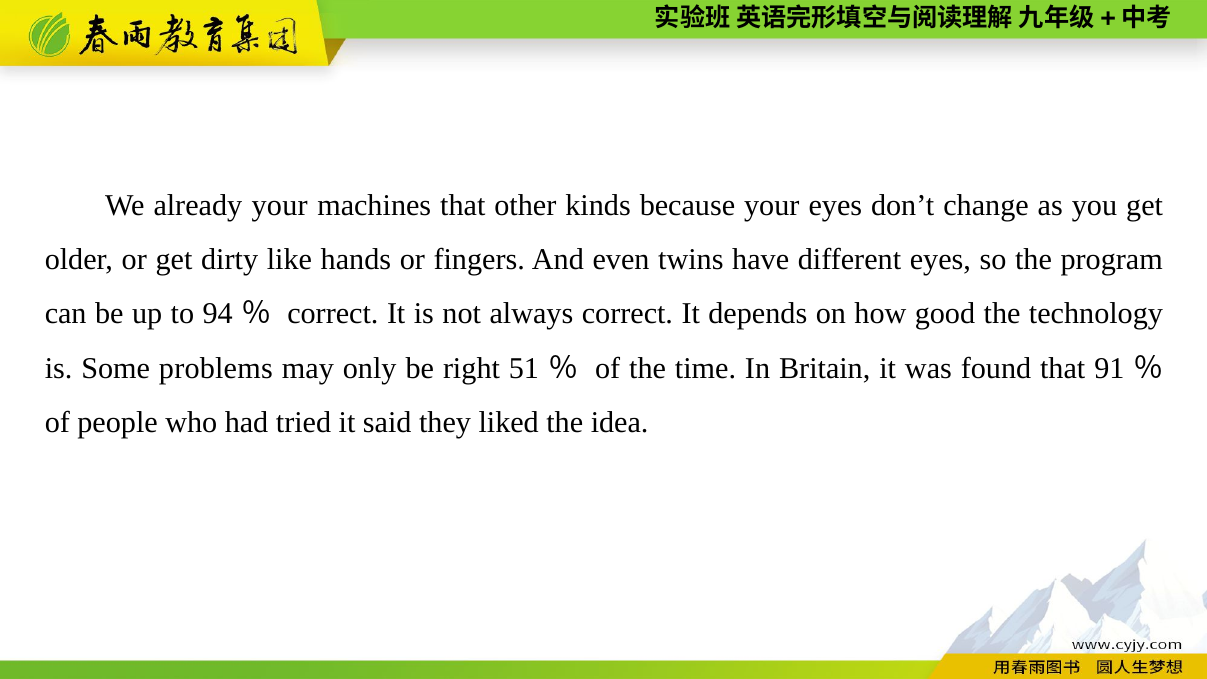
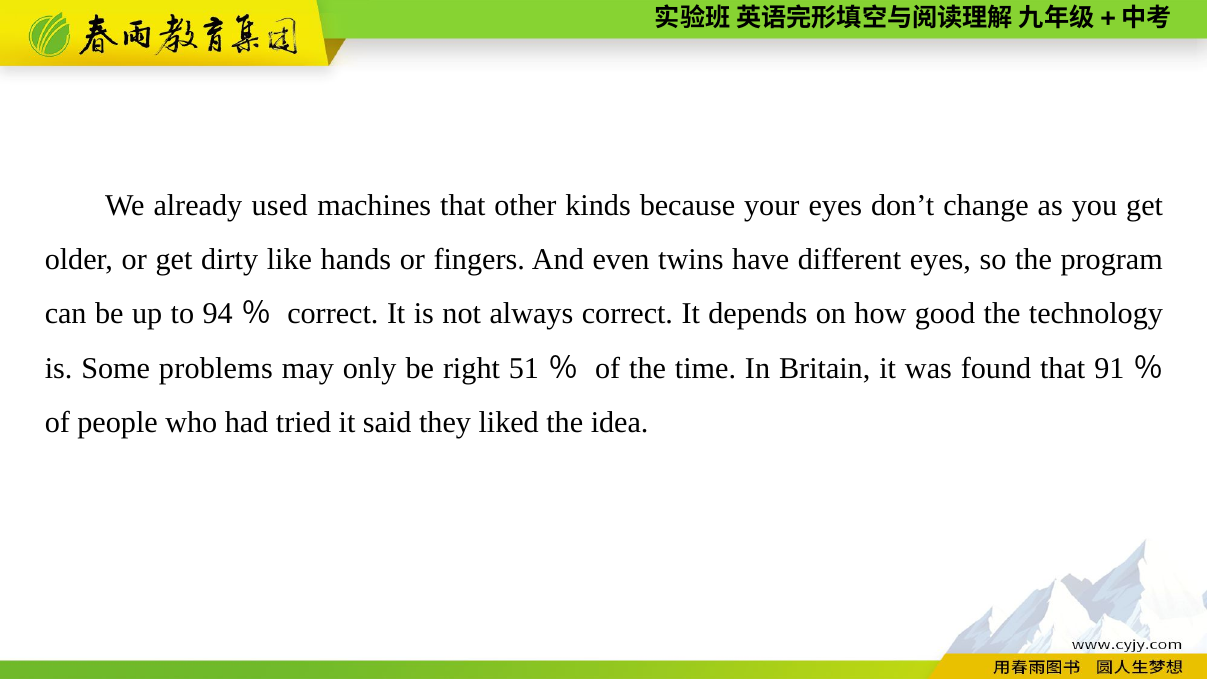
already your: your -> used (280, 205)
